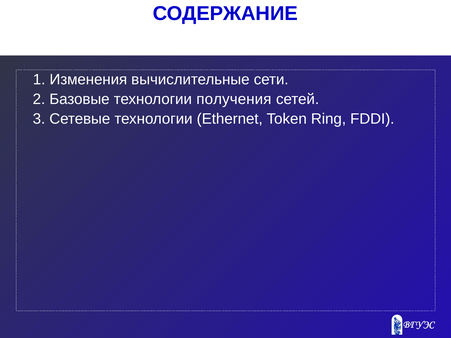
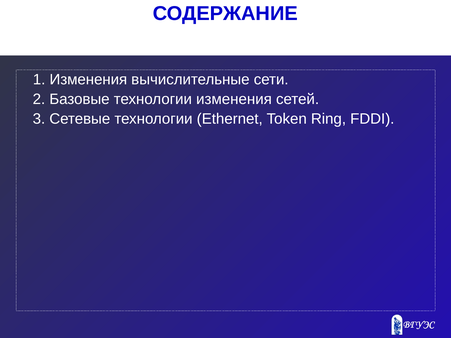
технологии получения: получения -> изменения (234, 99)
